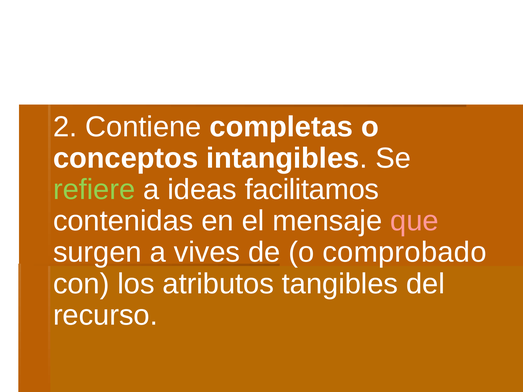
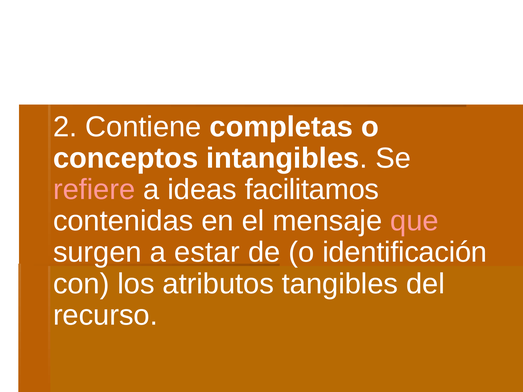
refiere colour: light green -> pink (94, 190)
vives: vives -> estar (207, 253)
comprobado: comprobado -> identificación (405, 253)
